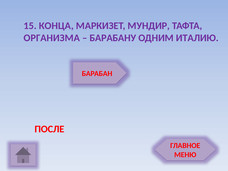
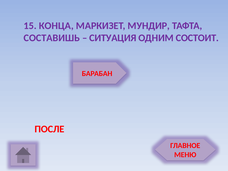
ОРГАНИЗМА: ОРГАНИЗМА -> СОСТАВИШЬ (52, 38)
БАРАБАНУ: БАРАБАНУ -> СИТУАЦИЯ (113, 38)
ИТАЛИЮ: ИТАЛИЮ -> СОСТОИТ (197, 38)
